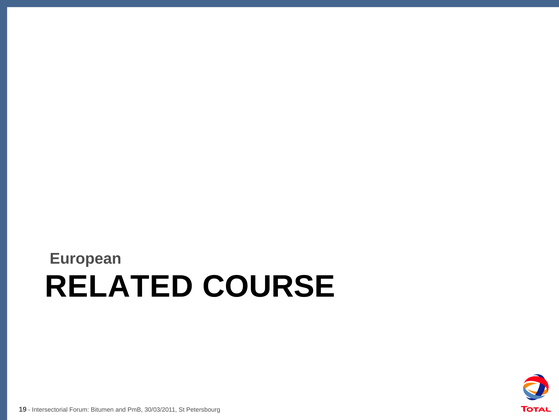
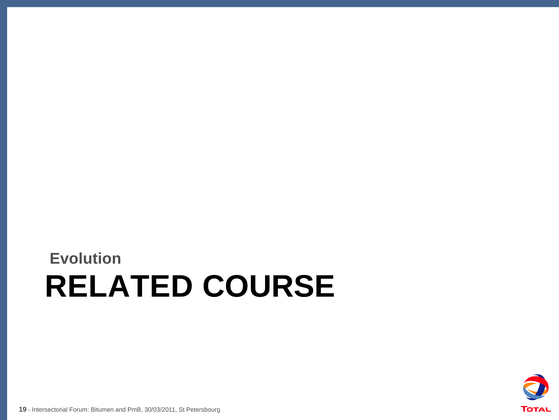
European: European -> Evolution (86, 258)
